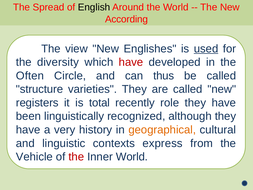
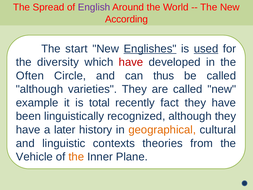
English colour: black -> purple (94, 7)
view: view -> start (76, 49)
Englishes underline: none -> present (150, 49)
structure: structure -> although (40, 89)
registers: registers -> example (37, 103)
role: role -> fact (170, 103)
very: very -> later (65, 130)
express: express -> theories (163, 143)
the colour: red -> orange (76, 157)
Inner World: World -> Plane (132, 157)
